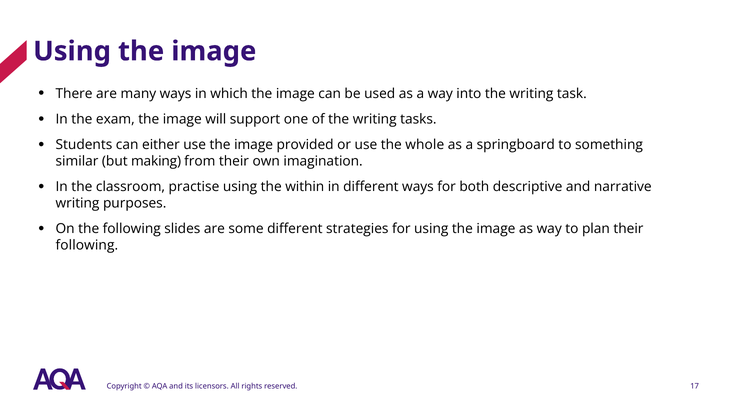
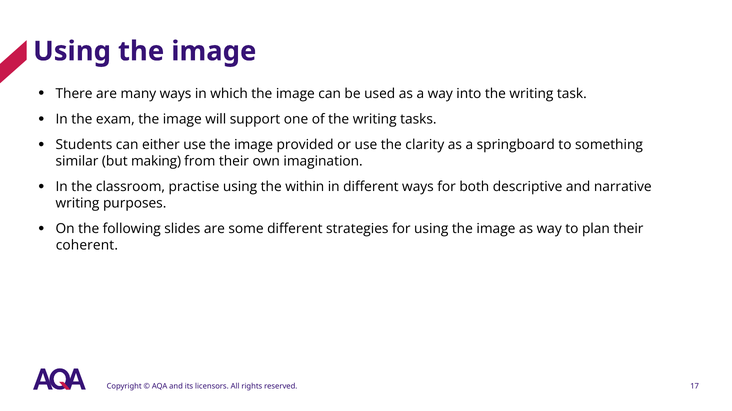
whole: whole -> clarity (425, 145)
following: following -> coherent (87, 246)
